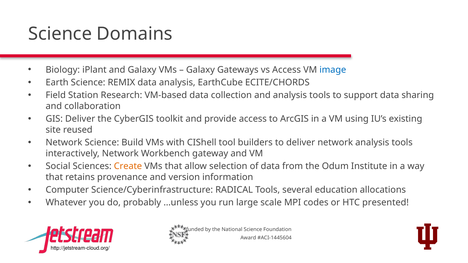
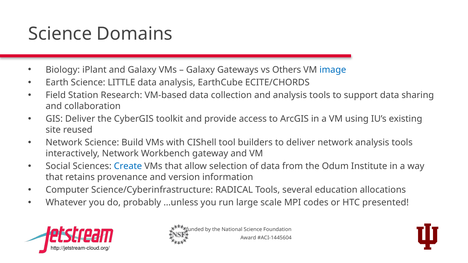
vs Access: Access -> Others (287, 70)
REMIX: REMIX -> LITTLE (121, 83)
Create colour: orange -> blue (128, 166)
